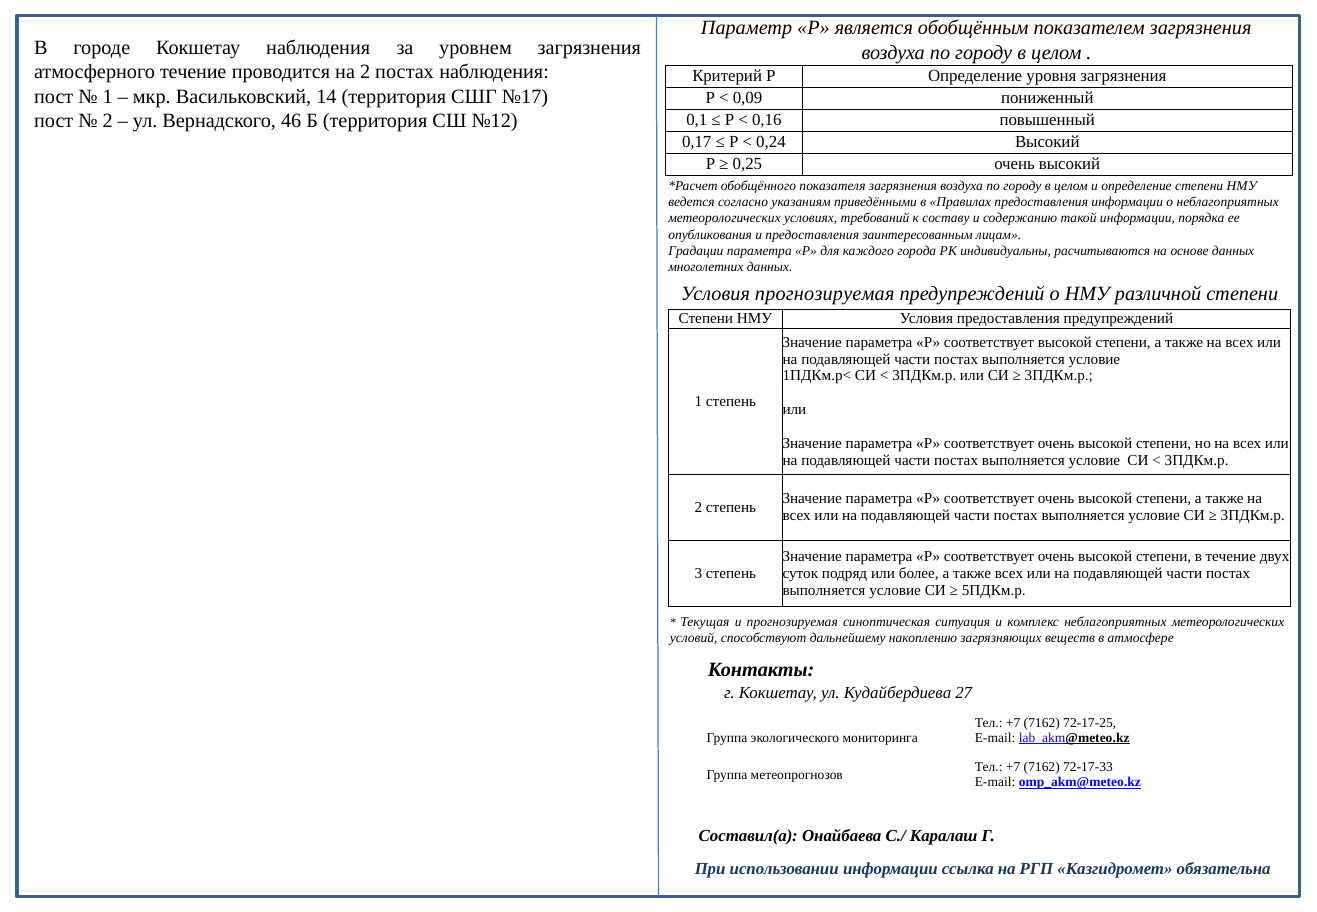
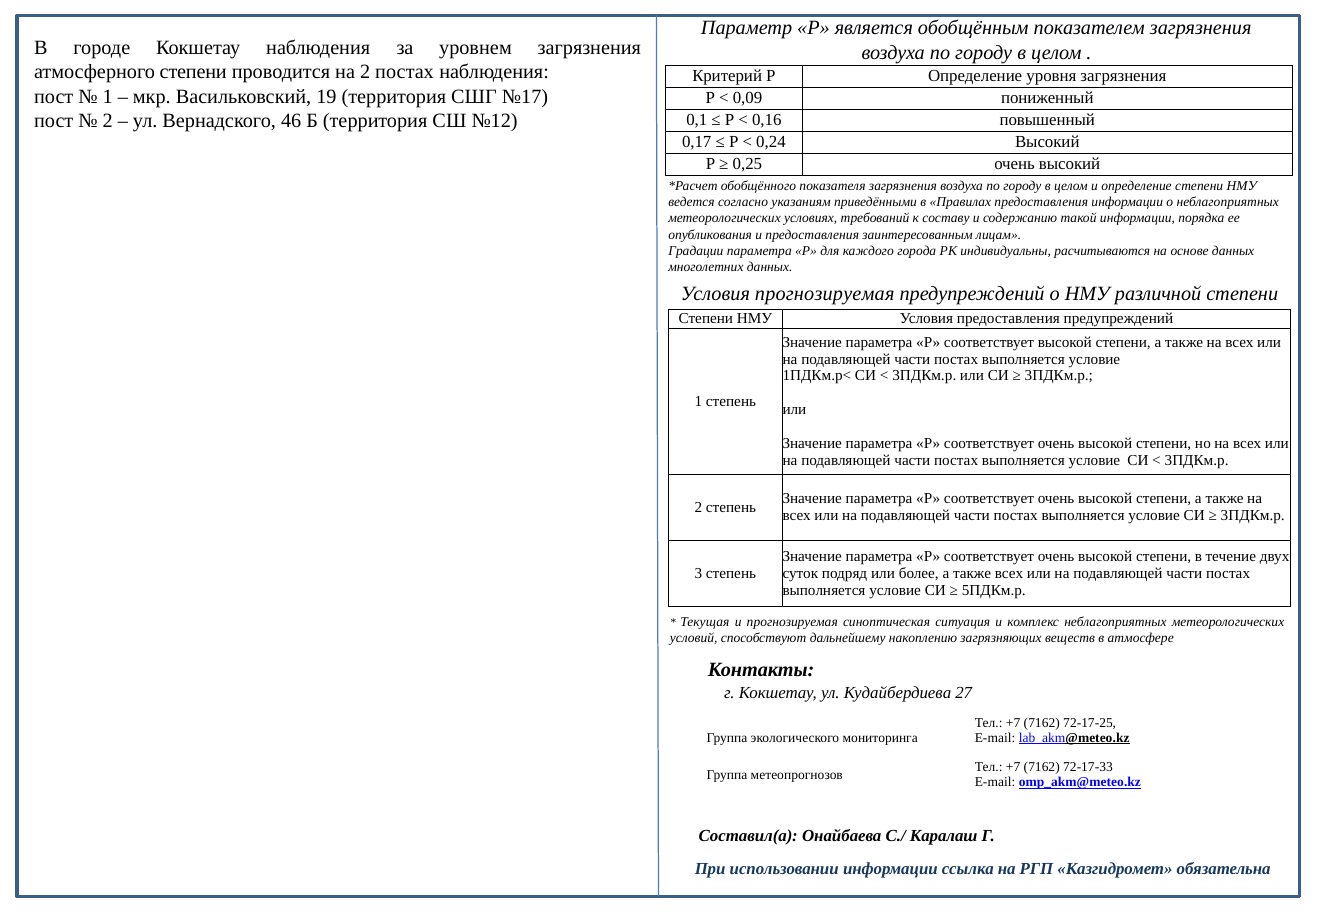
атмосферного течение: течение -> степени (193, 72)
14: 14 -> 19 (326, 97)
